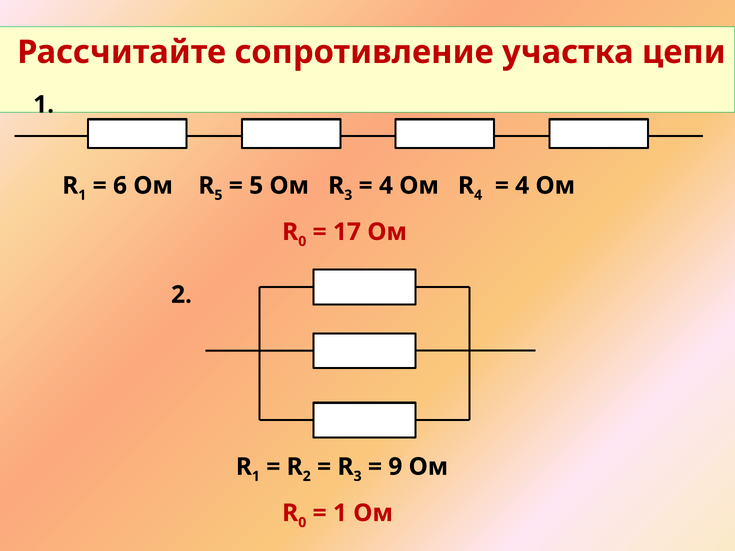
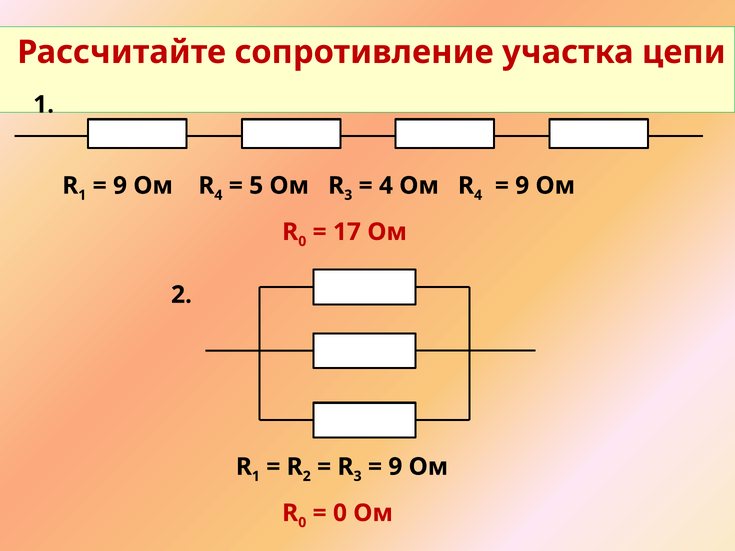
6: 6 -> 9 (120, 186)
5: 5 -> 4 (218, 195)
4: 4 -> 9 (522, 186)
1: 1 -> 0 (340, 513)
